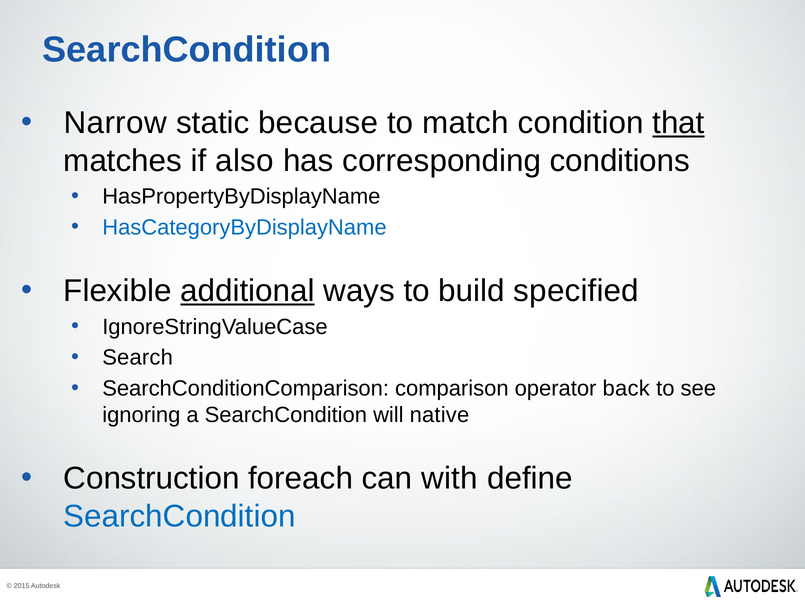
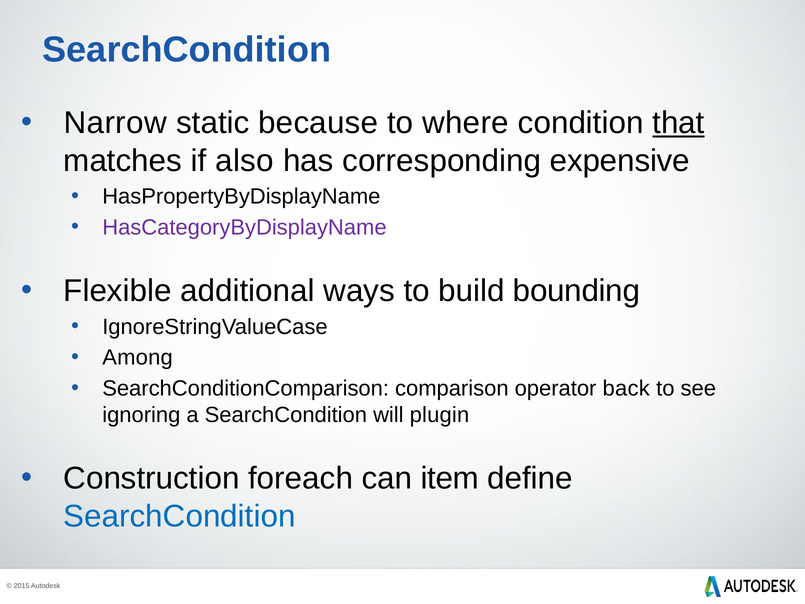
match: match -> where (465, 123)
conditions: conditions -> expensive (620, 161)
HasCategoryByDisplayName colour: blue -> purple (244, 227)
additional underline: present -> none (247, 291)
specified: specified -> bounding (576, 291)
Search: Search -> Among (138, 357)
native: native -> plugin (439, 415)
with: with -> item (450, 478)
